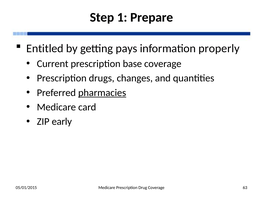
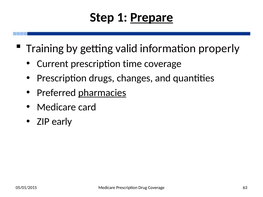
Prepare underline: none -> present (152, 17)
Entitled: Entitled -> Training (45, 49)
pays: pays -> valid (127, 49)
base: base -> time (132, 64)
